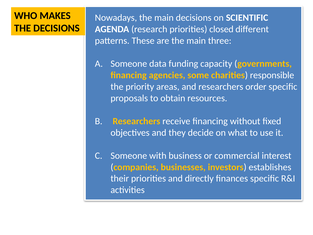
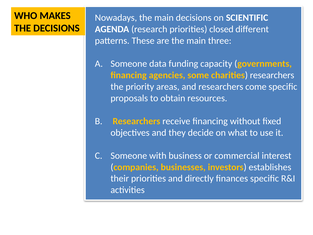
charities responsible: responsible -> researchers (272, 75)
order: order -> come (256, 87)
